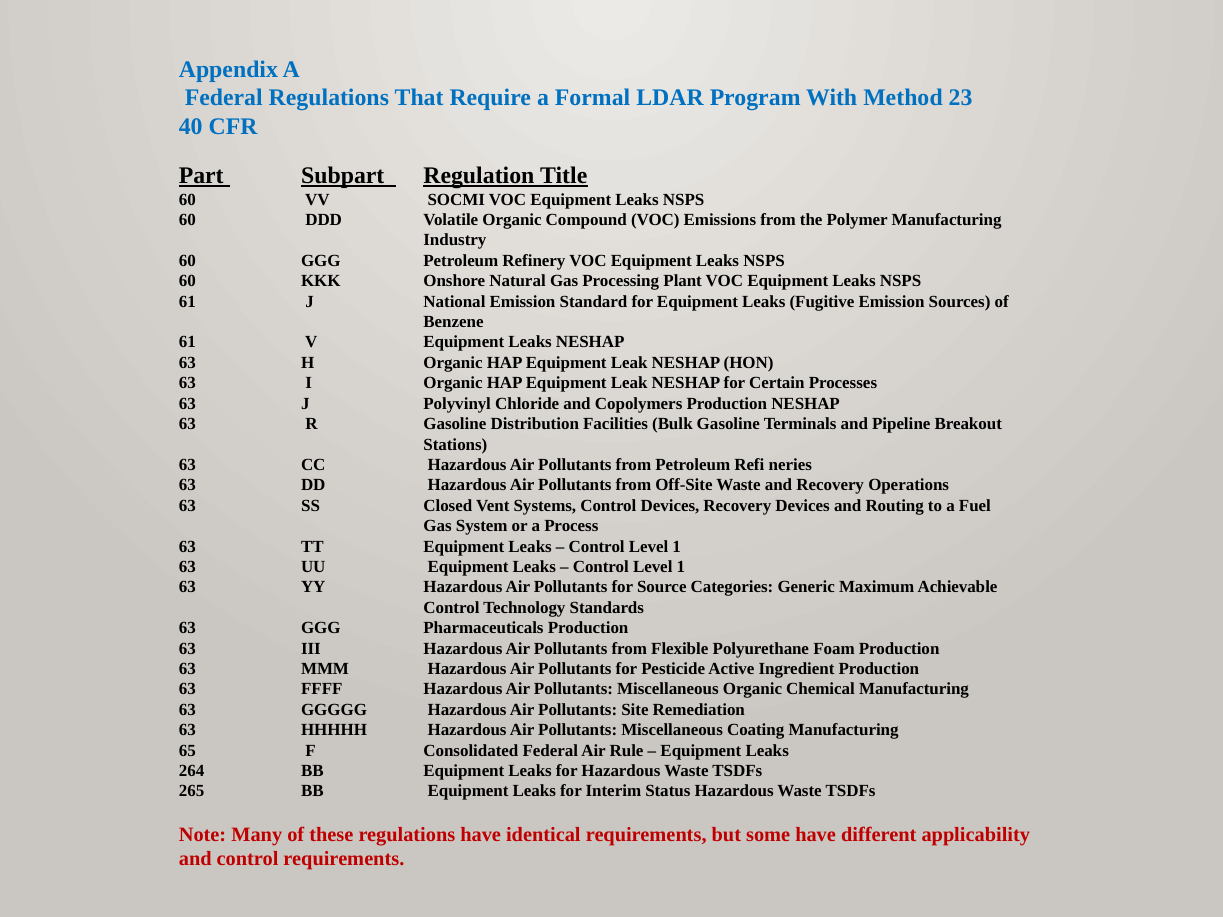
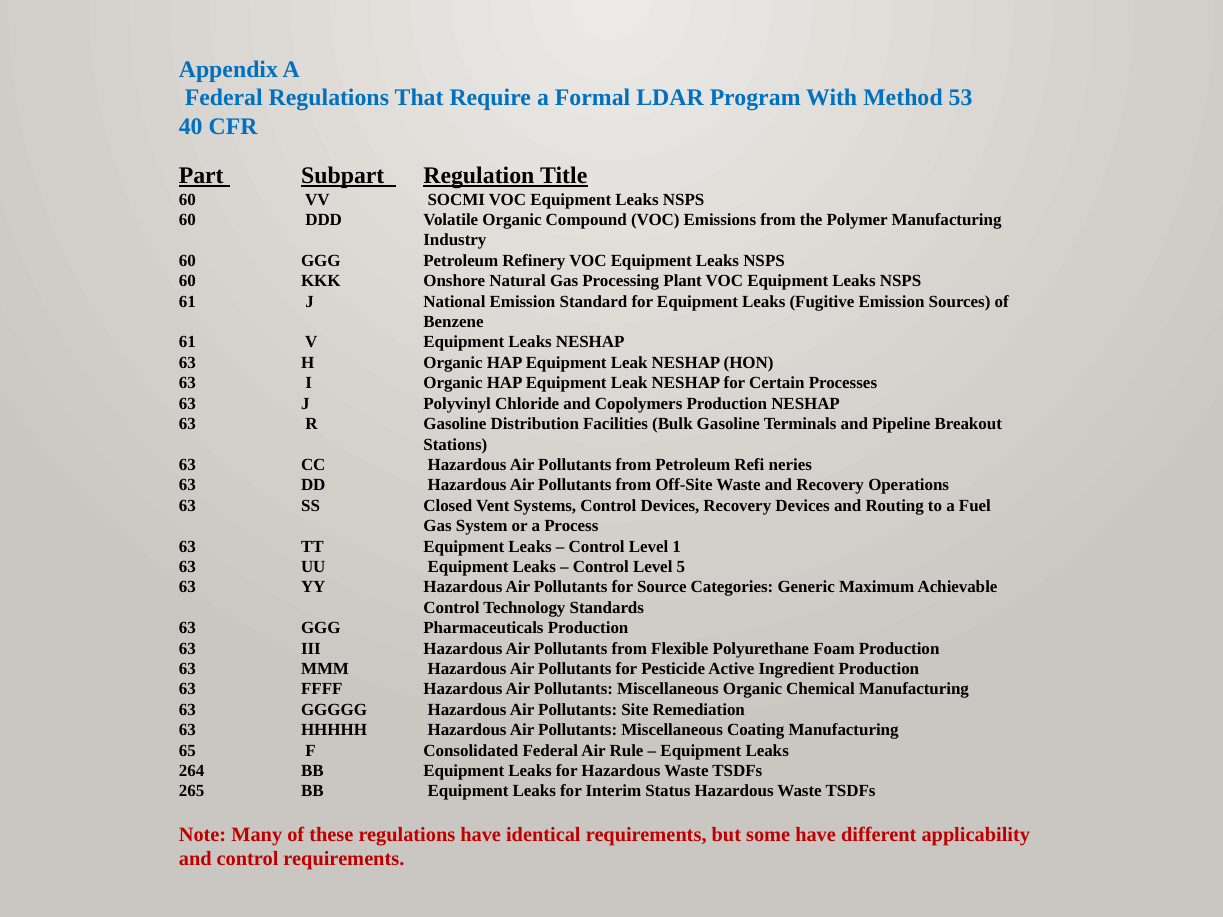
23: 23 -> 53 (961, 98)
1: 1 -> 5 (681, 567)
